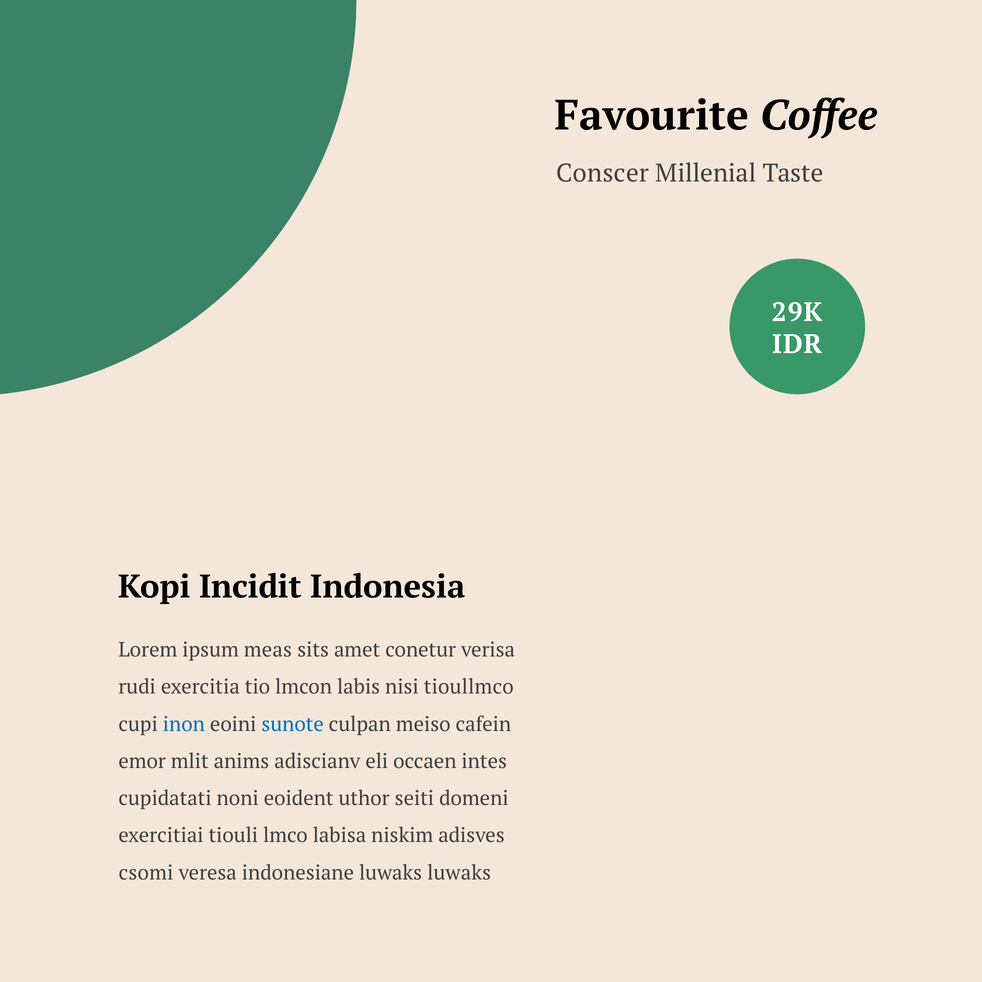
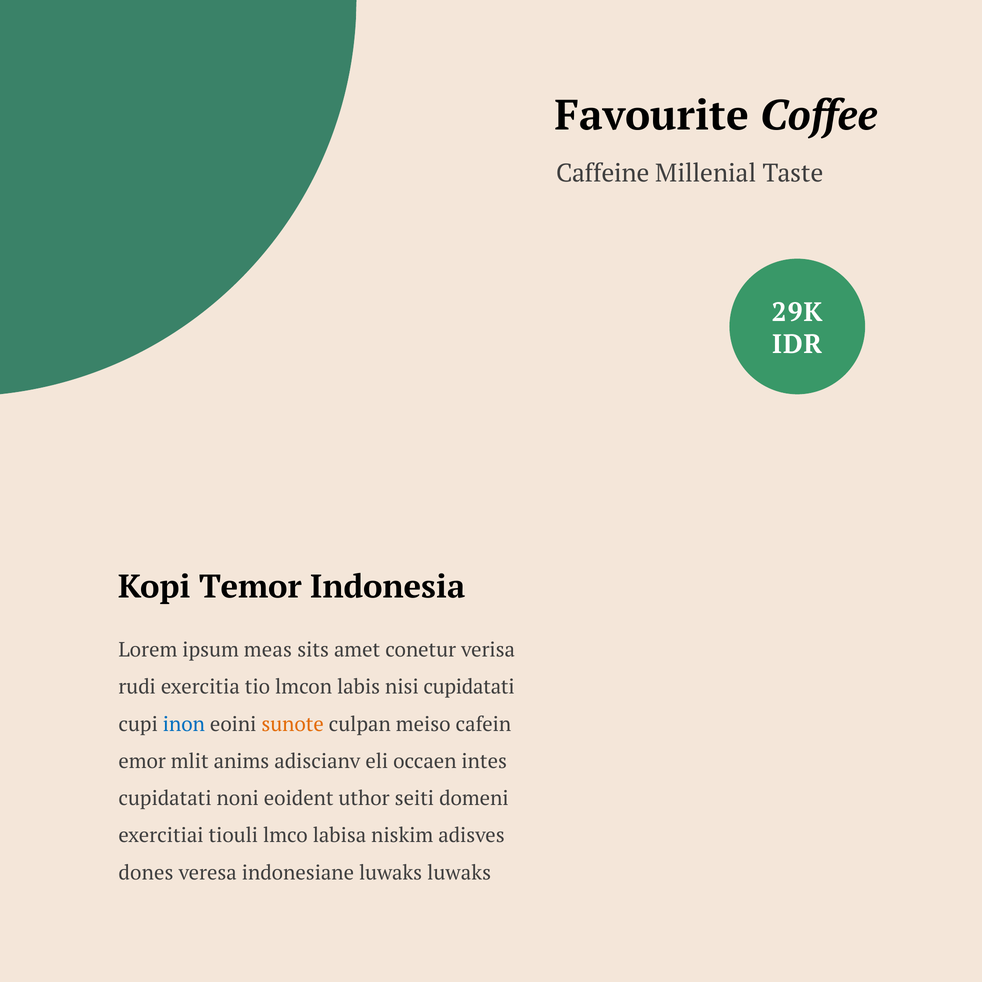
Conscer: Conscer -> Caffeine (603, 174)
Incidit: Incidit -> Temor (250, 587)
nisi tioullmco: tioullmco -> cupidatati (469, 687)
sunote colour: blue -> orange (293, 724)
csomi: csomi -> dones (146, 873)
